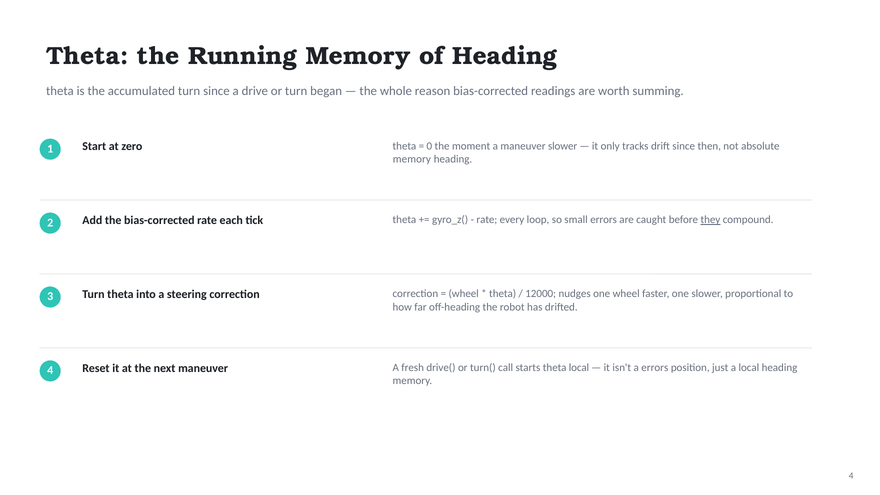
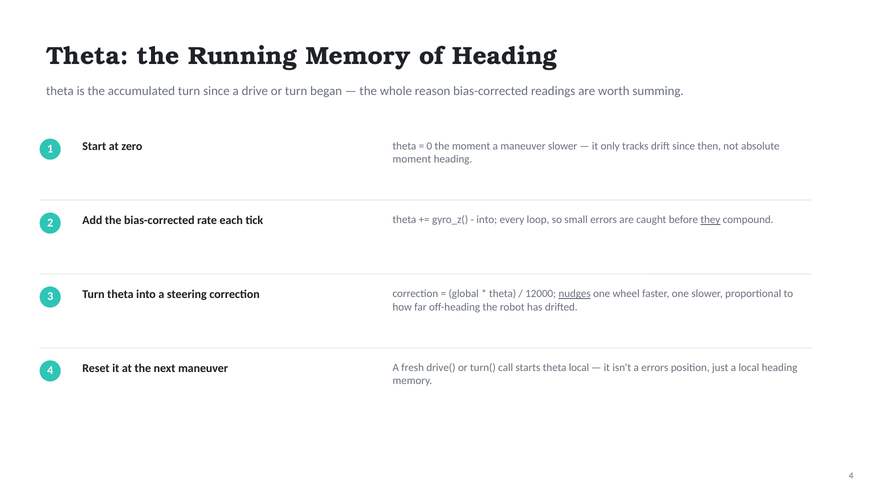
memory: memory -> moment (412, 159)
rate: rate -> into (487, 220)
wheel: wheel -> global (464, 294)
nudges underline: none -> present (575, 294)
